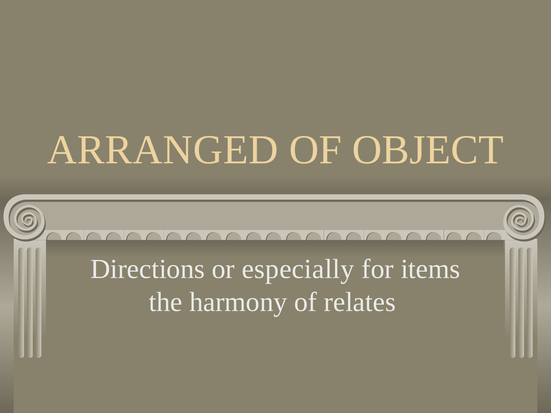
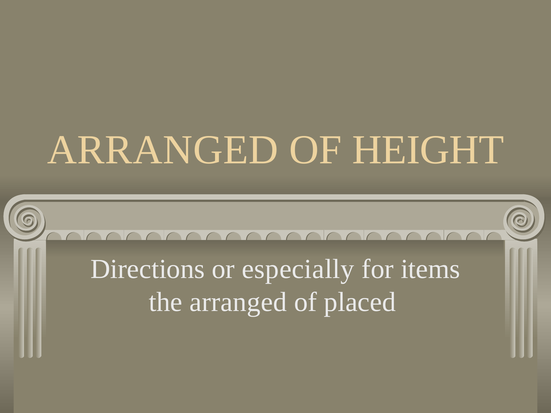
OBJECT: OBJECT -> HEIGHT (428, 150)
the harmony: harmony -> arranged (238, 302)
relates: relates -> placed (360, 302)
